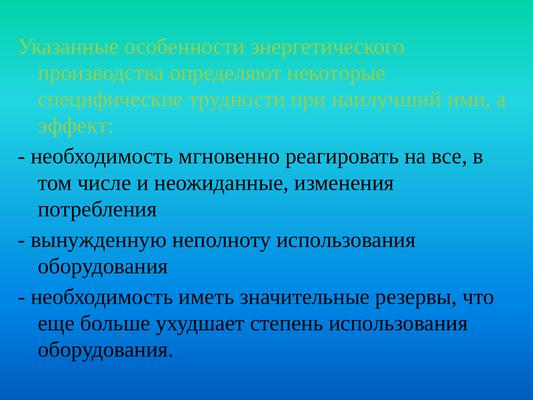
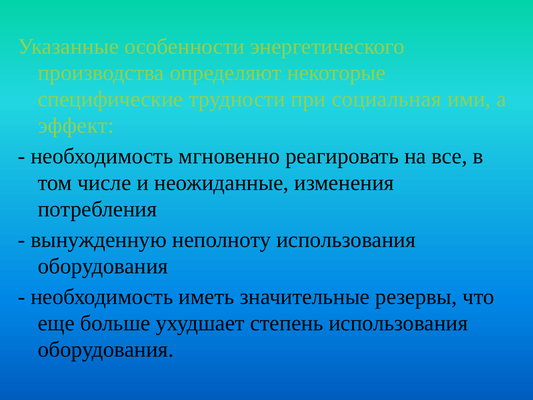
наилучший: наилучший -> социальная (387, 99)
